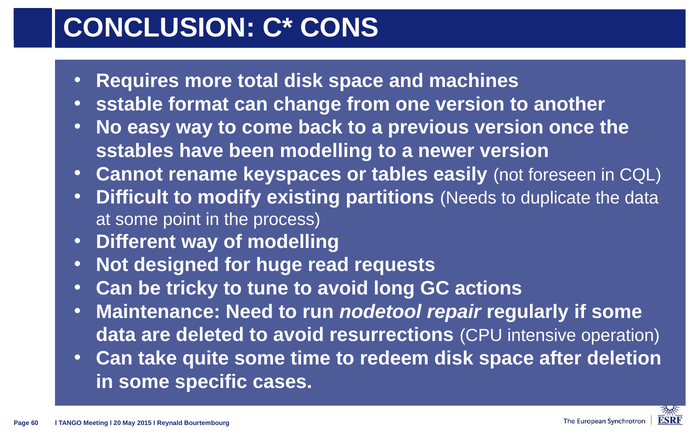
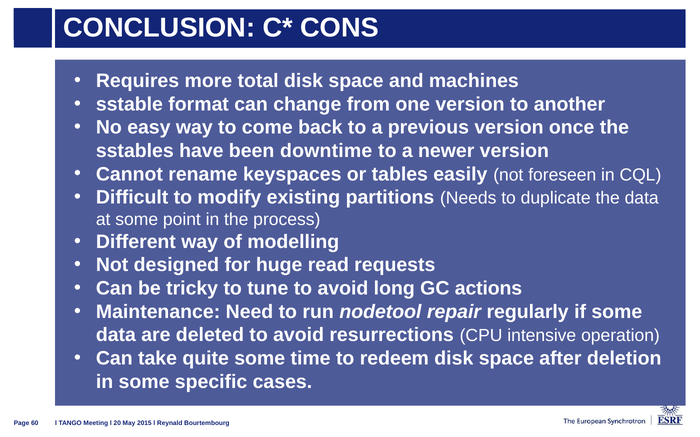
been modelling: modelling -> downtime (326, 151)
